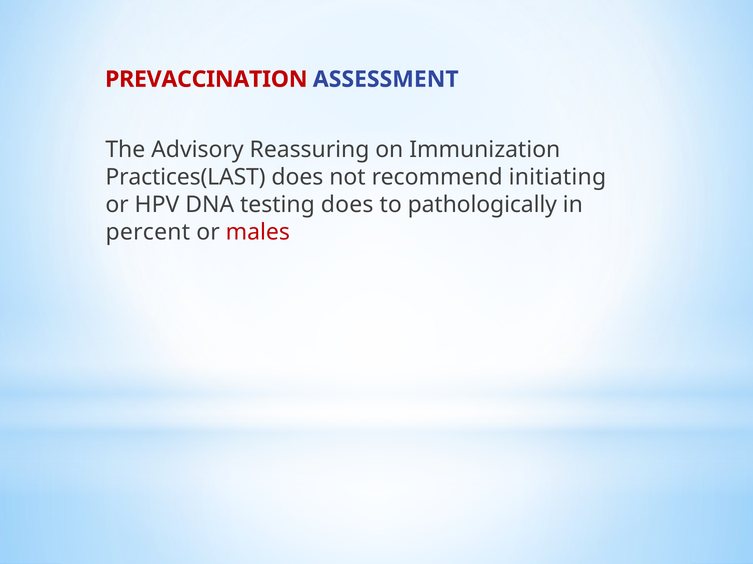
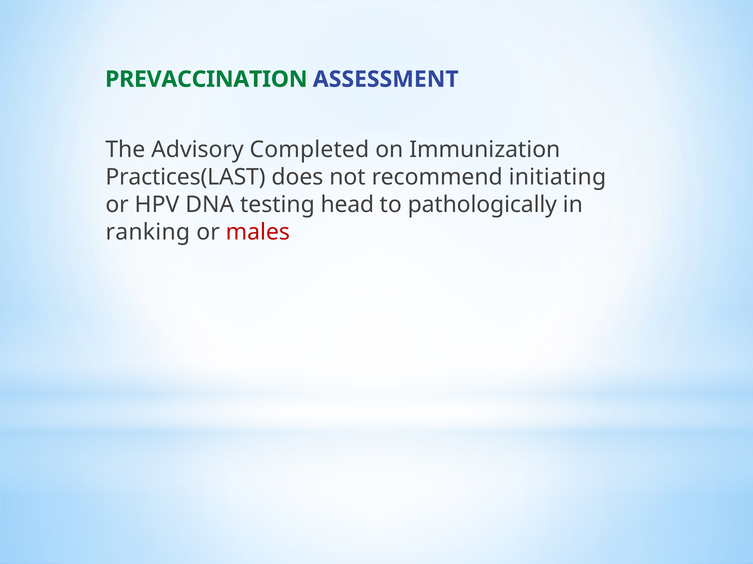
PREVACCINATION colour: red -> green (206, 79)
Reassuring: Reassuring -> Completed (309, 150)
testing does: does -> head (347, 205)
percent: percent -> ranking (148, 233)
